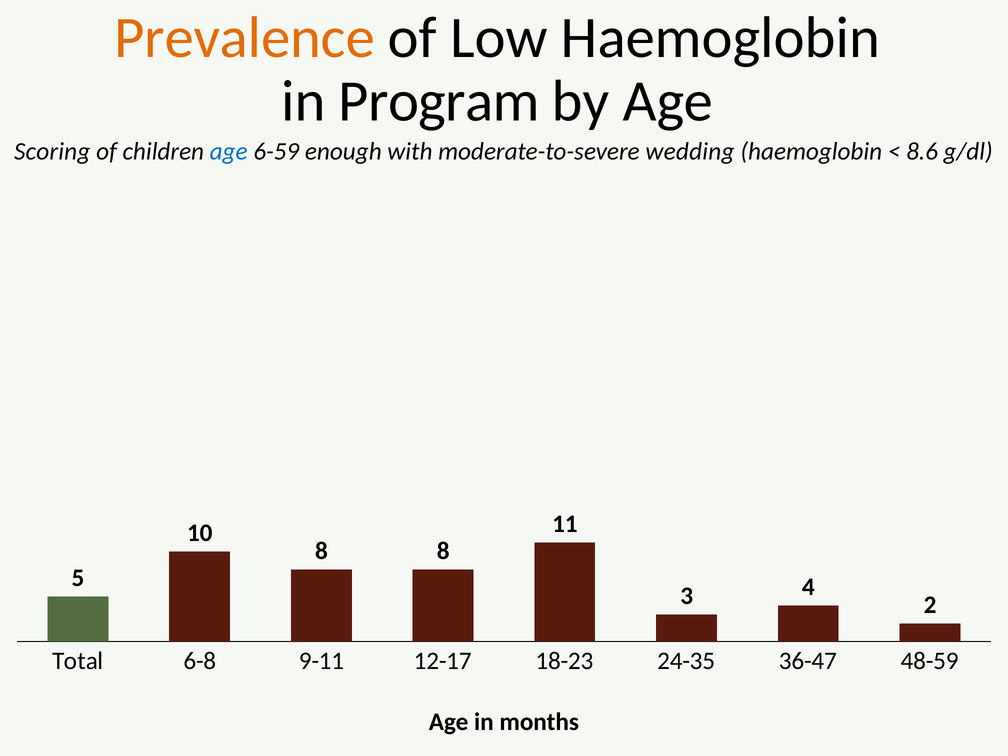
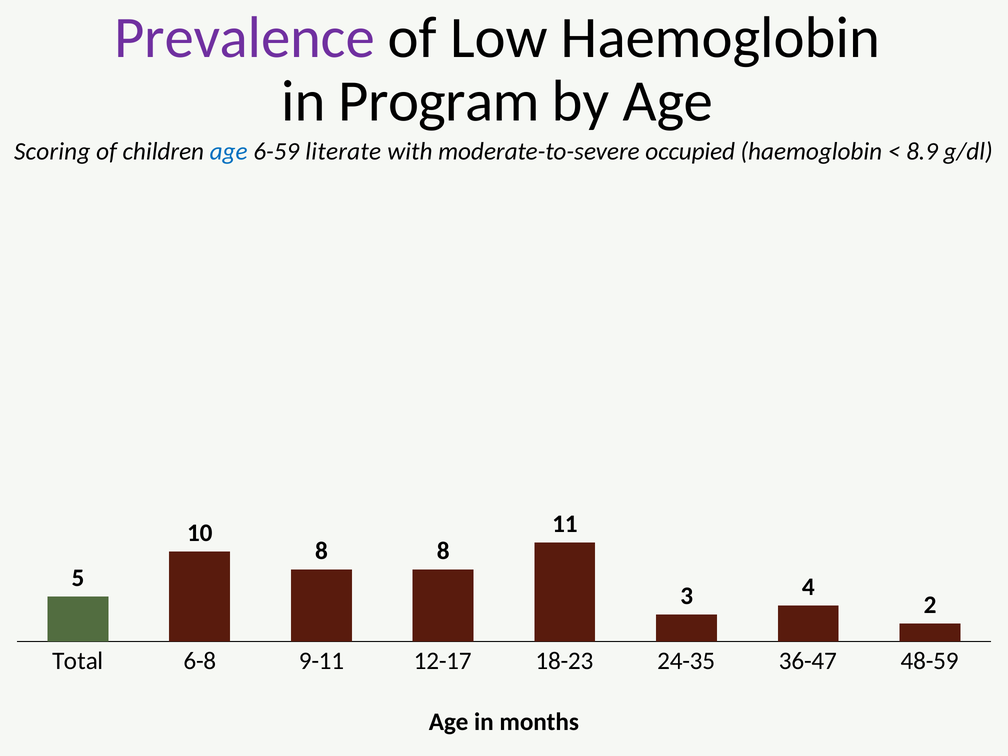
Prevalence colour: orange -> purple (244, 38)
enough: enough -> literate (343, 151)
wedding: wedding -> occupied (690, 151)
8.6: 8.6 -> 8.9 (922, 151)
